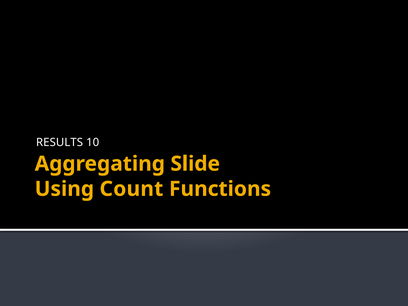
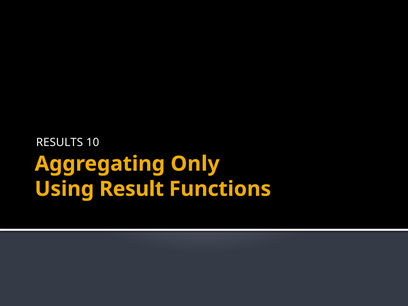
Slide: Slide -> Only (195, 164)
Count: Count -> Result (132, 189)
